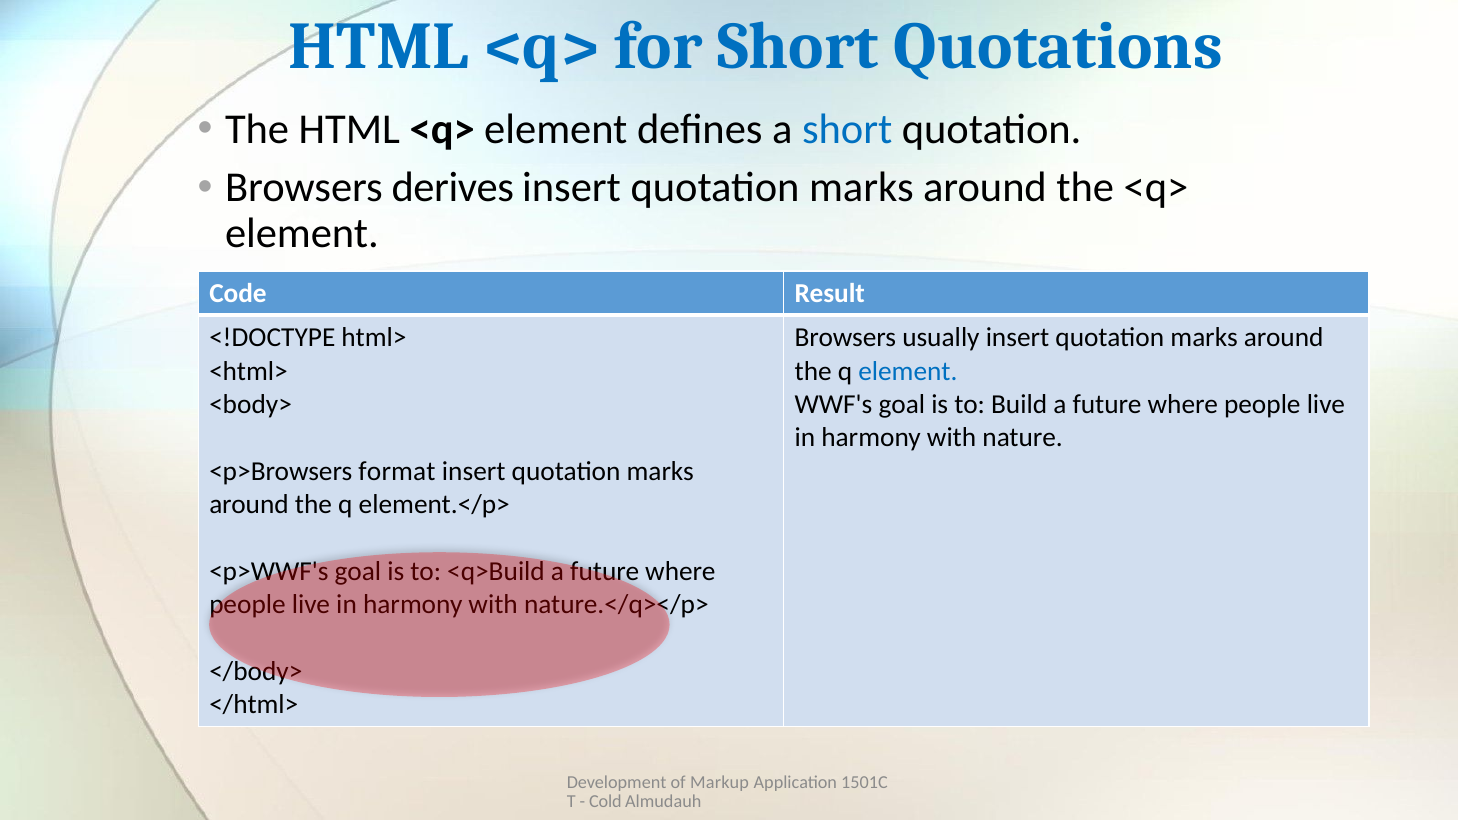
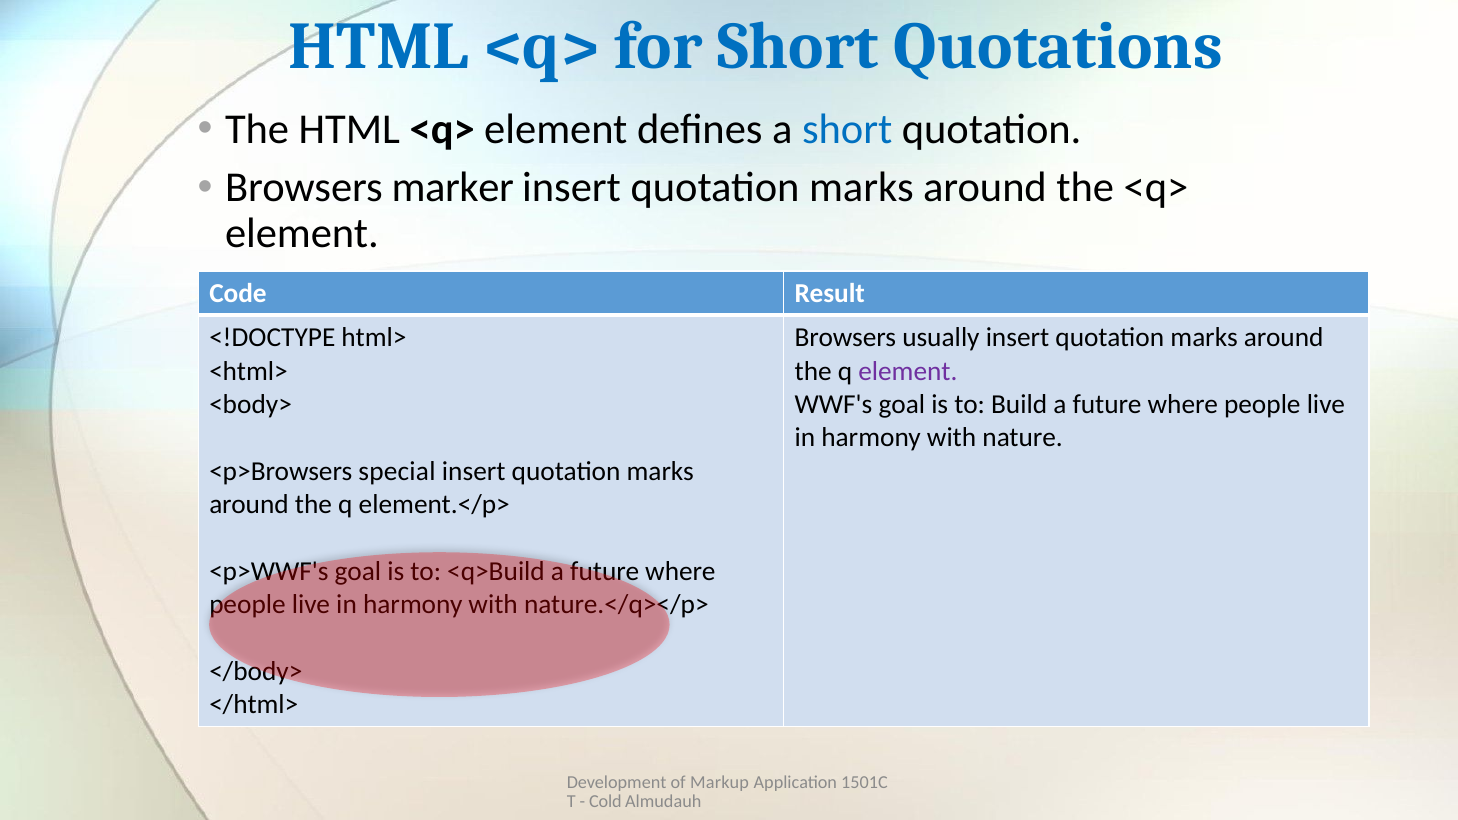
derives: derives -> marker (453, 188)
element colour: blue -> purple (908, 371)
format: format -> special (397, 471)
